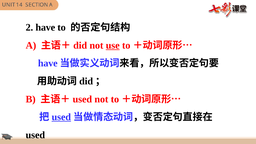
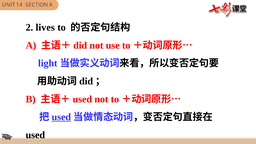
2 have: have -> lives (45, 27)
use underline: present -> none (113, 45)
have: have -> light (48, 63)
